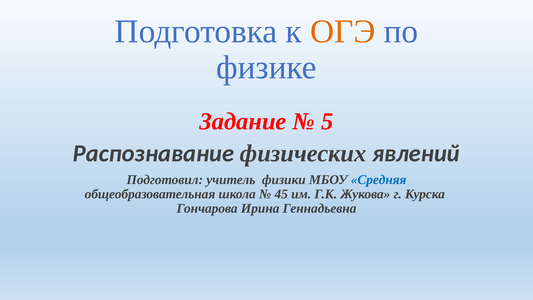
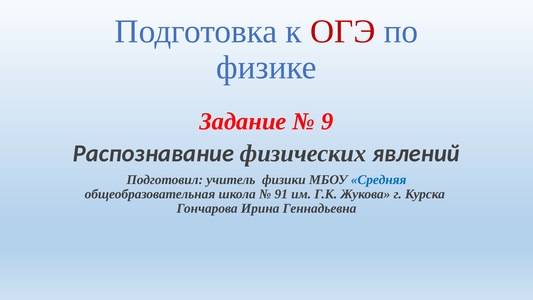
ОГЭ colour: orange -> red (343, 31)
5: 5 -> 9 (327, 121)
45: 45 -> 91 (281, 194)
